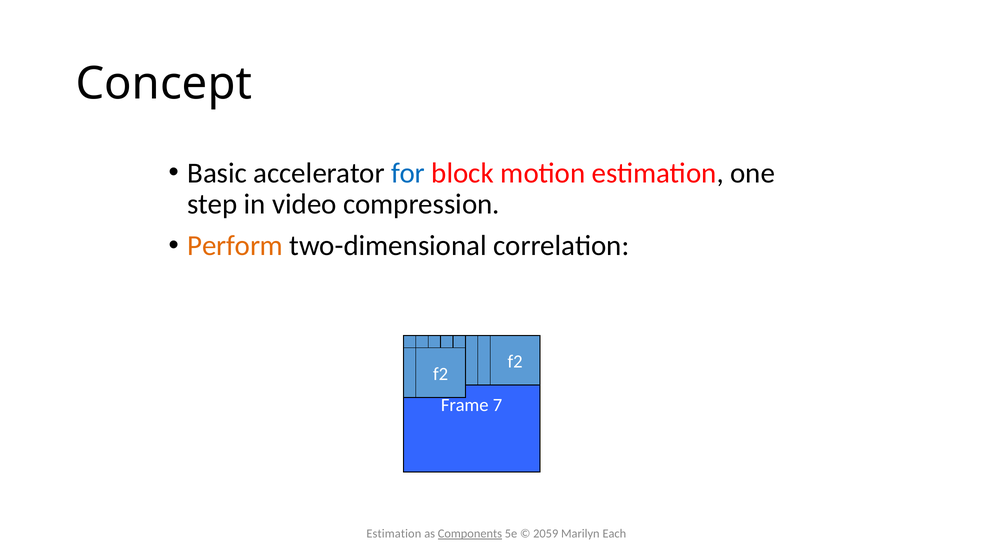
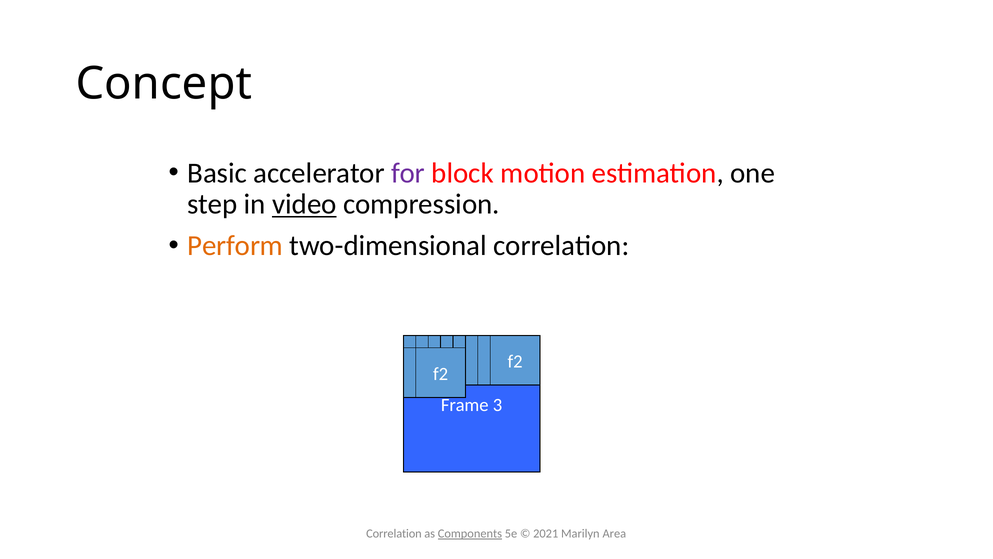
for colour: blue -> purple (408, 173)
video underline: none -> present (304, 204)
7: 7 -> 3 (498, 405)
Estimation: Estimation -> Correlation (394, 533)
2059: 2059 -> 2021 (546, 533)
Each: Each -> Area (614, 533)
